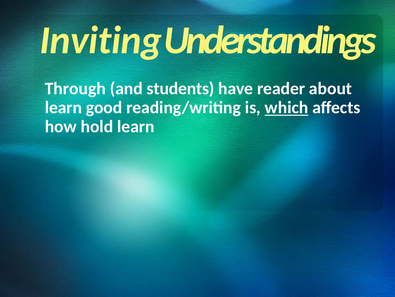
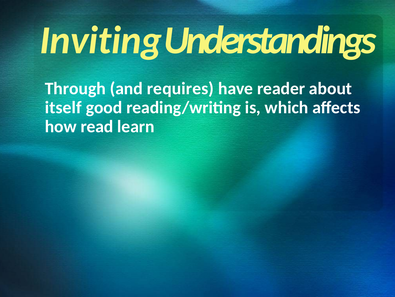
students: students -> requires (180, 88)
learn: learn -> itself (63, 107)
which underline: present -> none (287, 107)
hold: hold -> read (97, 126)
